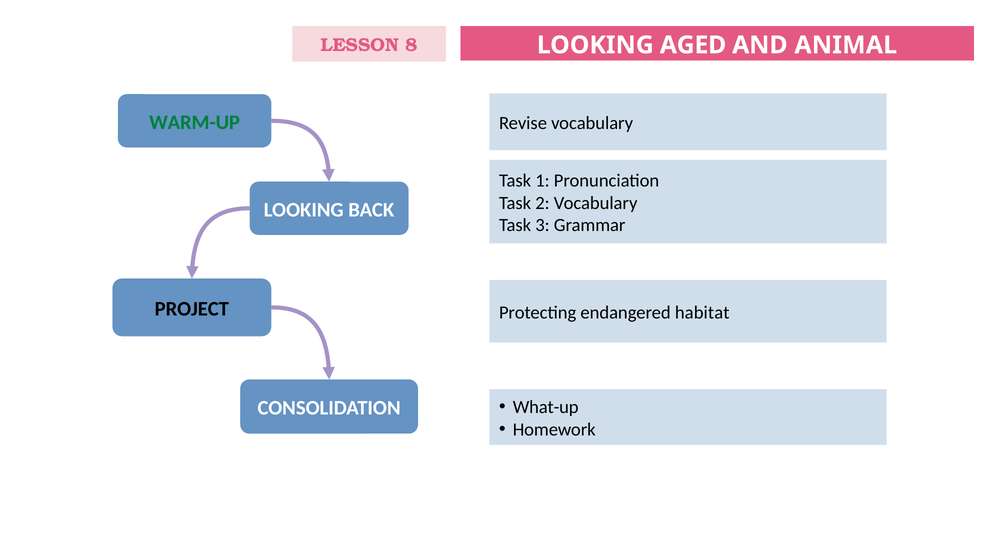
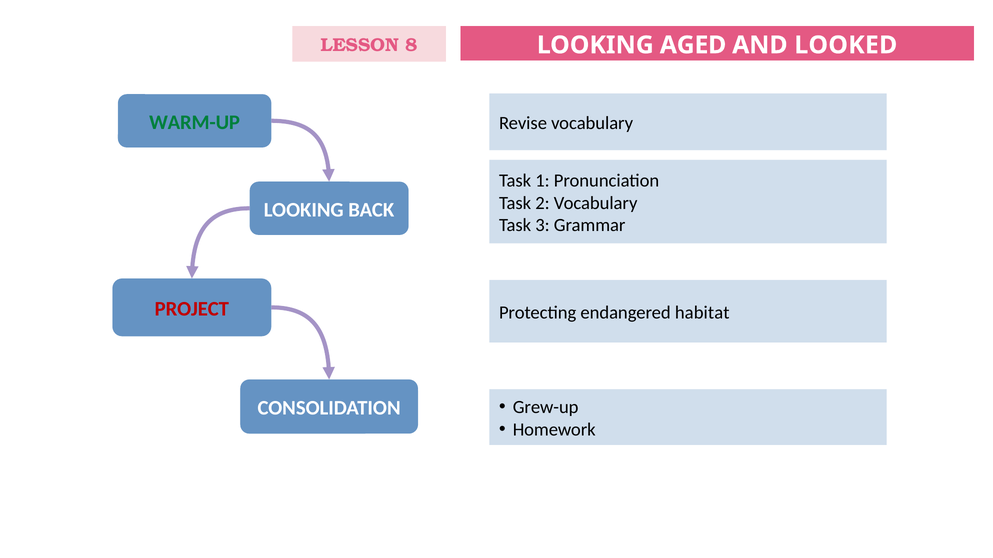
ANIMAL: ANIMAL -> LOOKED (846, 45)
PROJECT colour: black -> red (192, 309)
What-up: What-up -> Grew-up (546, 408)
